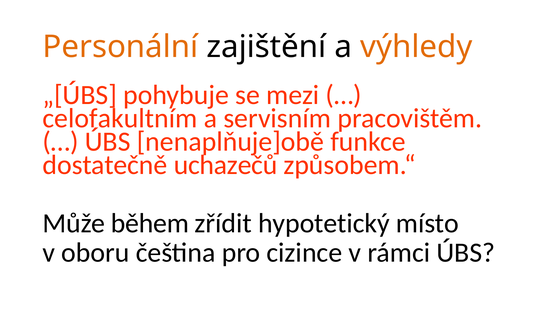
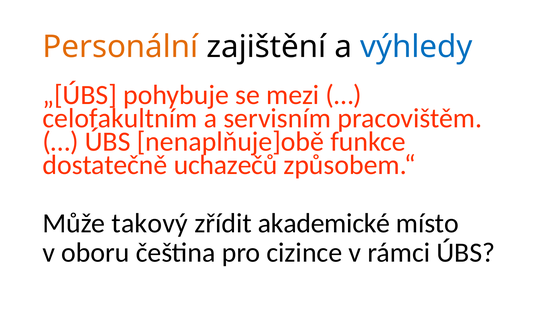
výhledy colour: orange -> blue (416, 47)
během: během -> takový (150, 224)
hypotetický: hypotetický -> akademické (324, 224)
